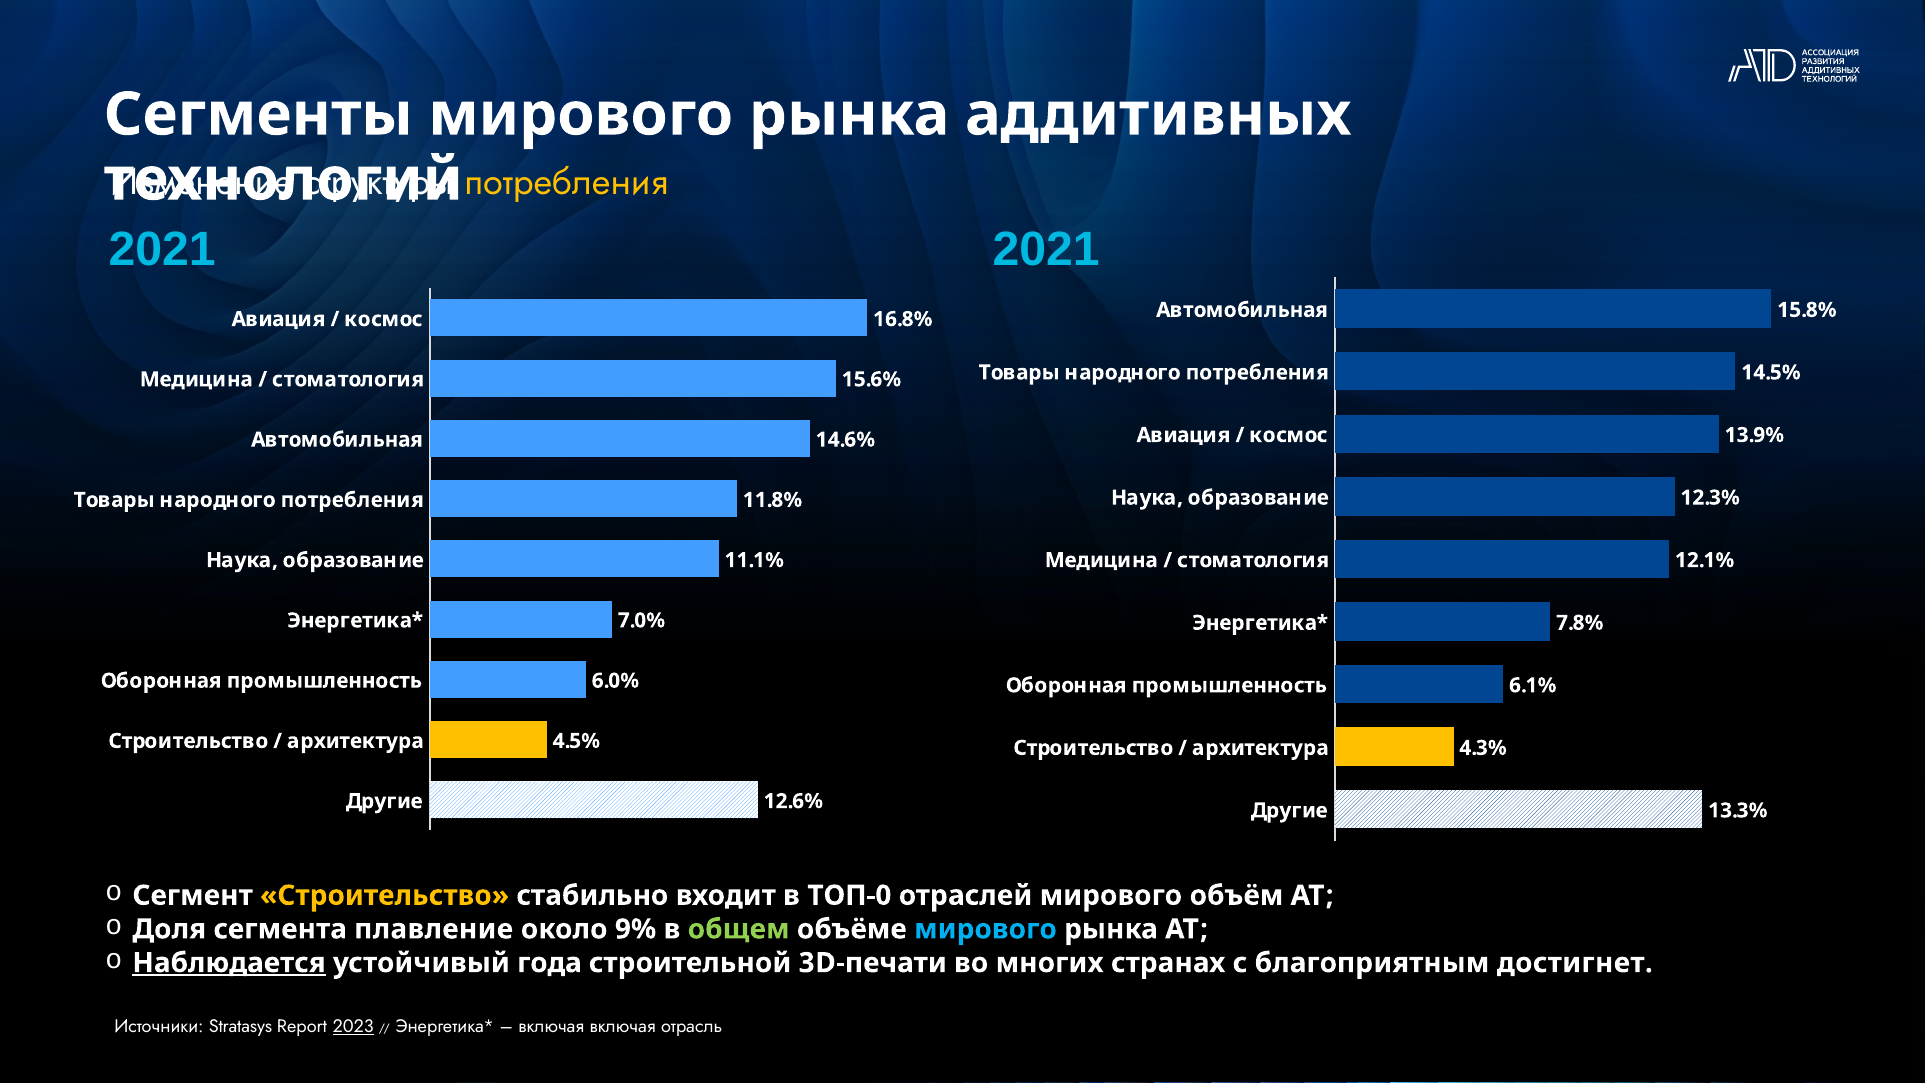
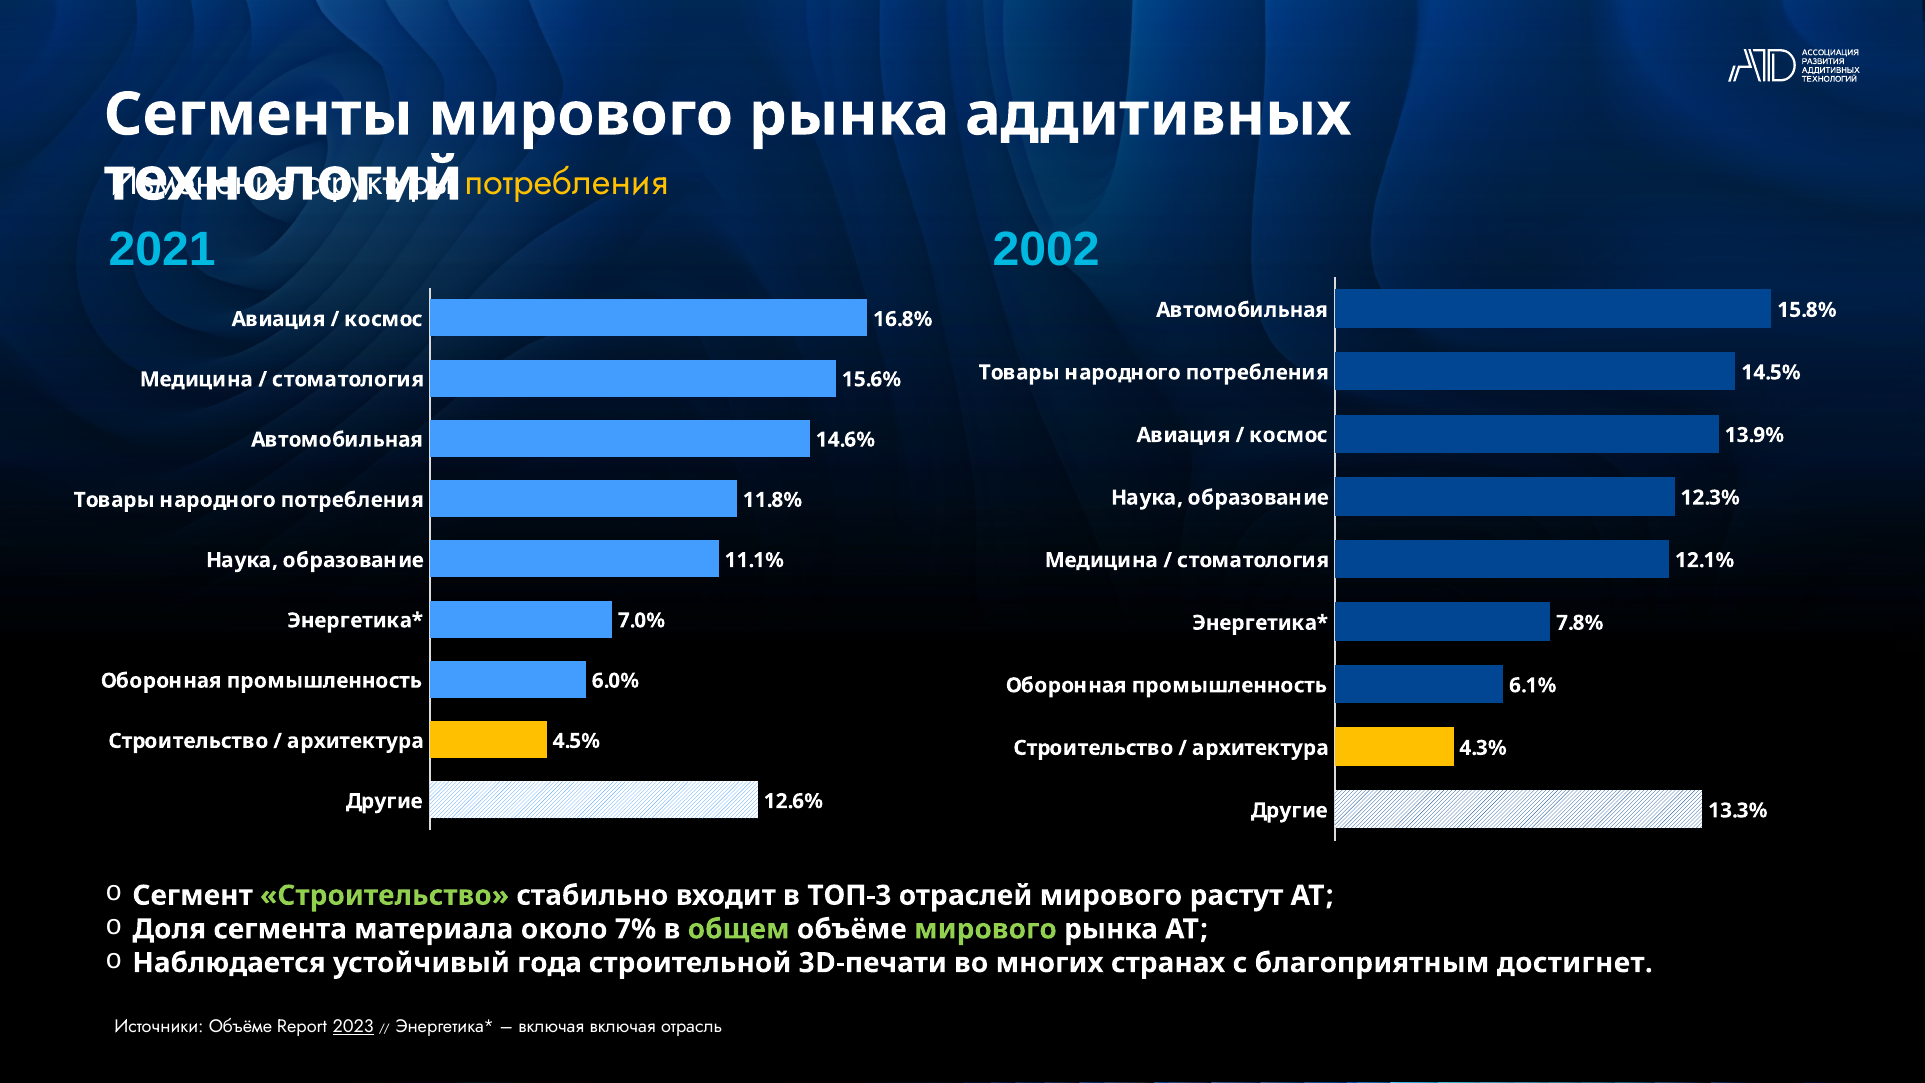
2021 2021: 2021 -> 2002 (1046, 249)
Строительство colour: yellow -> light green (385, 895)
ТОП-0: ТОП-0 -> ТОП-3 (849, 895)
объём: объём -> растут (1236, 895)
плавление: плавление -> материала (434, 929)
9%: 9% -> 7% (636, 929)
мирового colour: light blue -> light green (985, 929)
Наблюдается underline: present -> none (229, 963)
Источники Stratasys: Stratasys -> Объёме (240, 1026)
